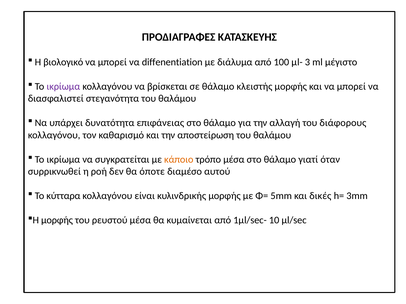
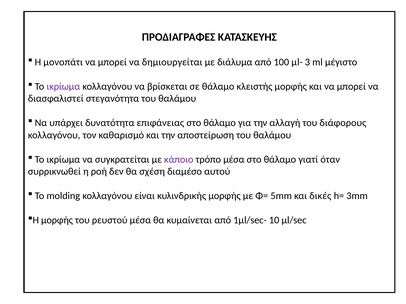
βιολογικό: βιολογικό -> μονοπάτι (63, 62)
diffenentiation: diffenentiation -> δημιουργείται (172, 62)
κάποιο colour: orange -> purple (179, 160)
όποτε: όποτε -> σχέση (152, 172)
κύτταρα: κύτταρα -> molding (63, 196)
